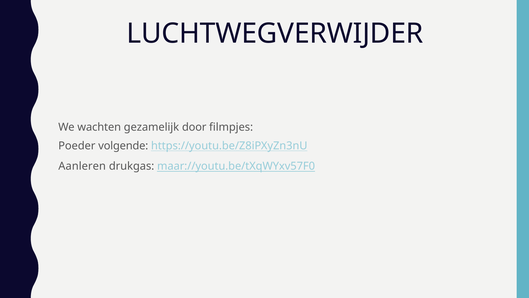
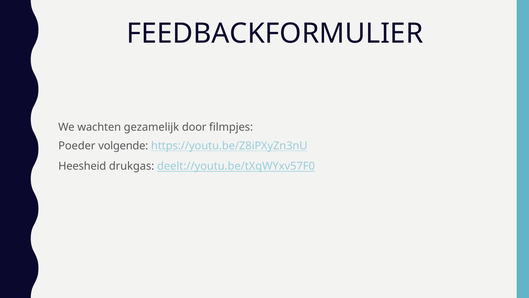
LUCHTWEGVERWIJDER: LUCHTWEGVERWIJDER -> FEEDBACKFORMULIER (275, 34)
Aanleren: Aanleren -> Heesheid (82, 166)
maar://youtu.be/tXqWYxv57F0: maar://youtu.be/tXqWYxv57F0 -> deelt://youtu.be/tXqWYxv57F0 (236, 166)
